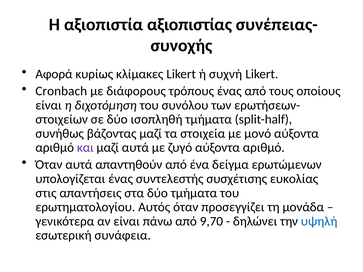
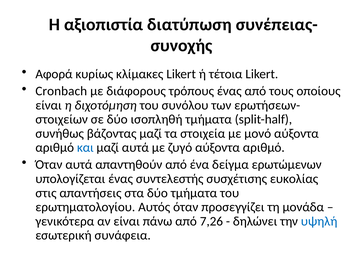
αξιοπιστίας: αξιοπιστίας -> διατύπωση (189, 25)
συχνή: συχνή -> τέτοια (226, 74)
και colour: purple -> blue (85, 148)
9,70: 9,70 -> 7,26 (211, 221)
